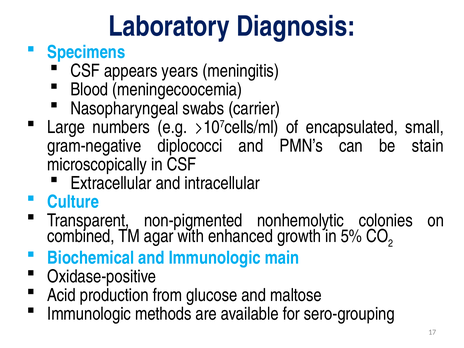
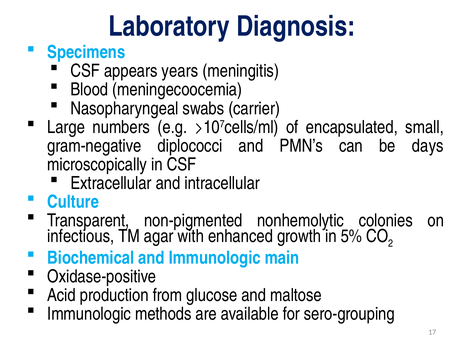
stain: stain -> days (428, 146)
combined: combined -> infectious (81, 236)
